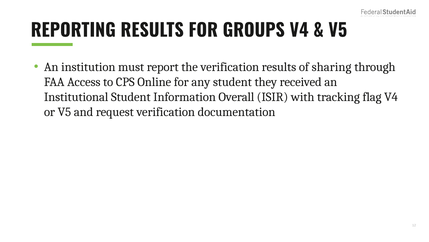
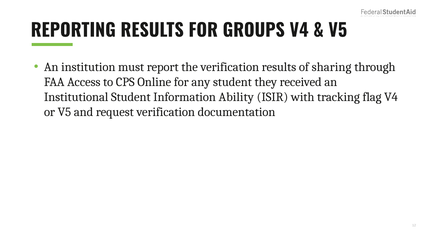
Overall: Overall -> Ability (236, 97)
